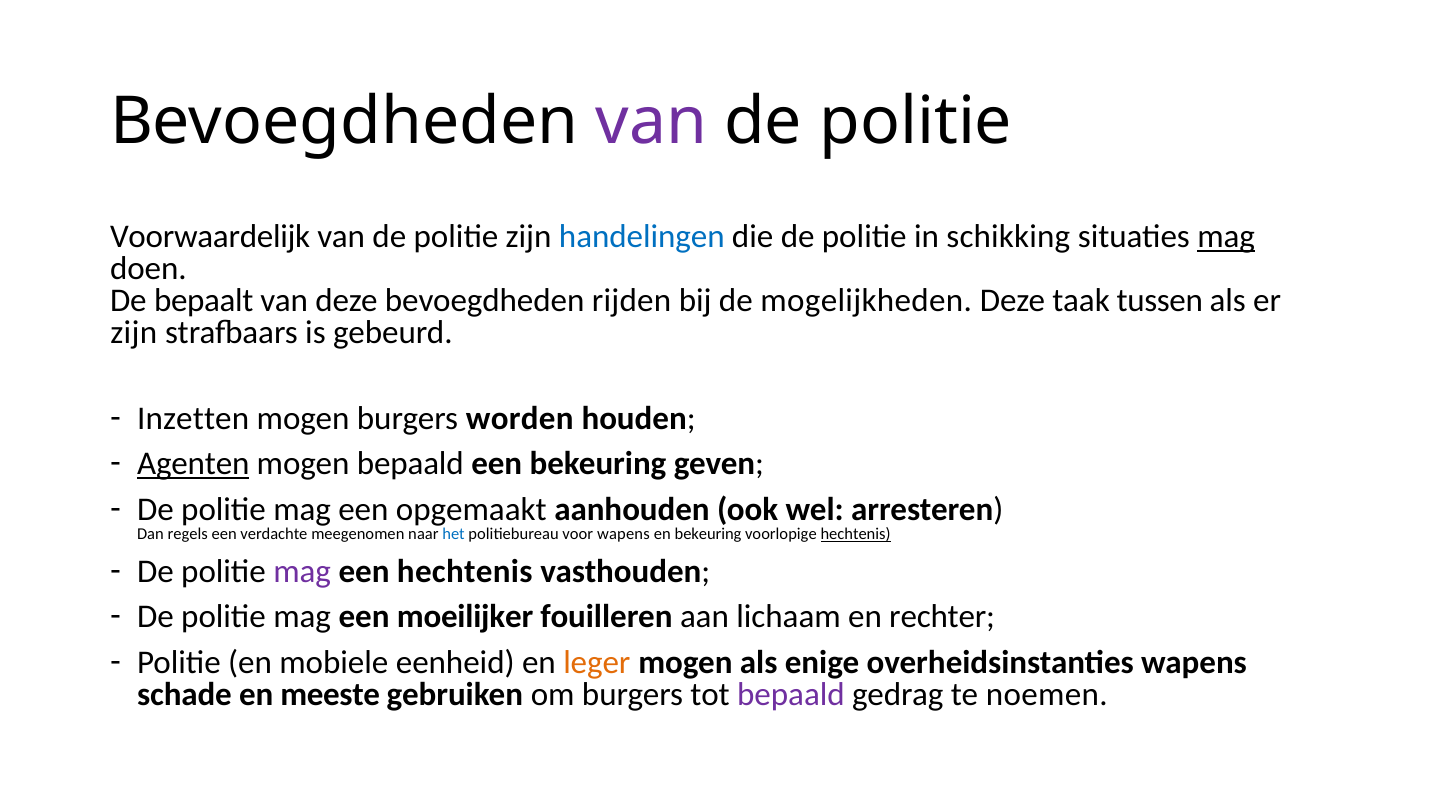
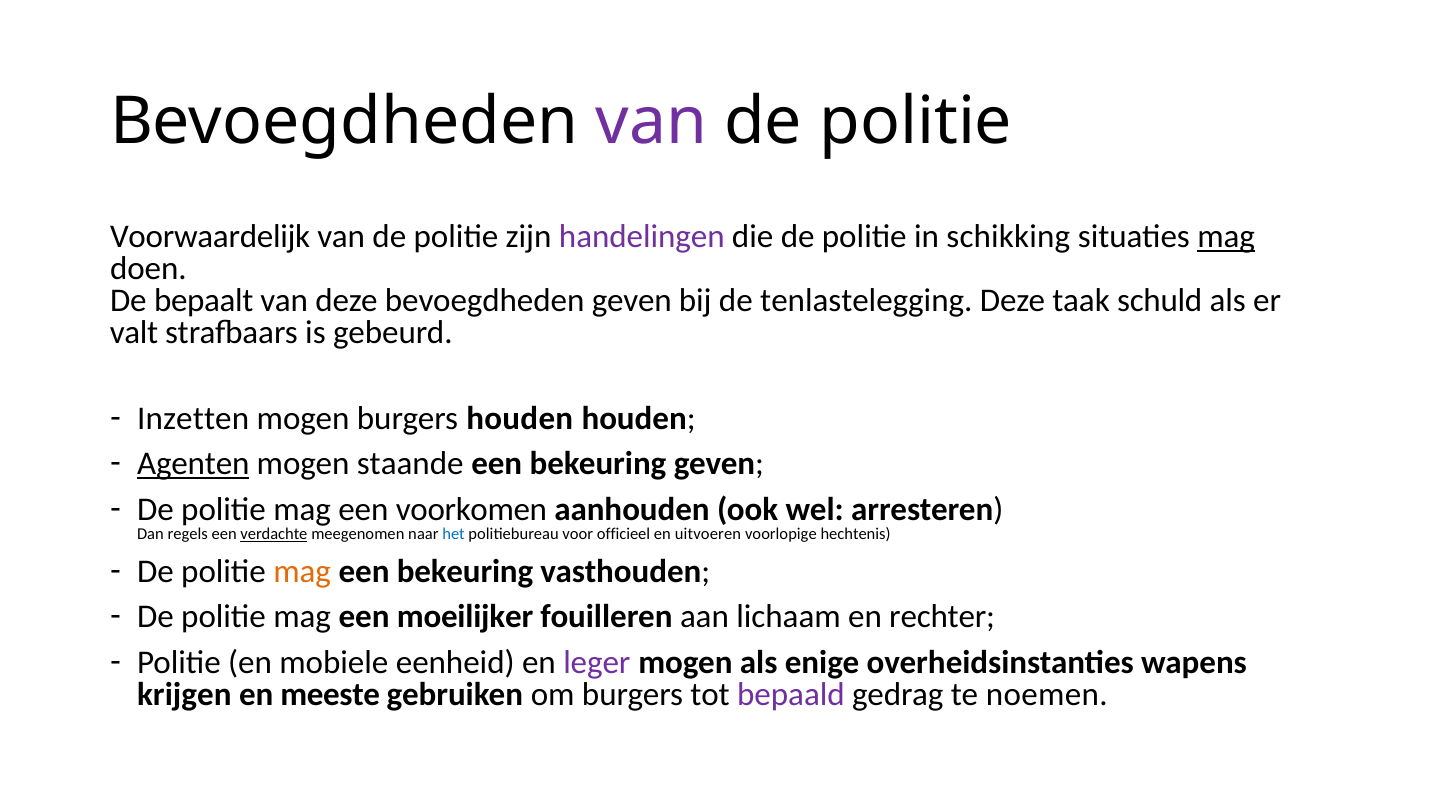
handelingen colour: blue -> purple (642, 236)
bevoegdheden rijden: rijden -> geven (632, 301)
mogelijkheden: mogelijkheden -> tenlastelegging (866, 301)
tussen: tussen -> schuld (1160, 301)
zijn: zijn -> valt (134, 333)
burgers worden: worden -> houden (520, 418)
mogen bepaald: bepaald -> staande (410, 464)
opgemaakt: opgemaakt -> voorkomen (471, 509)
verdachte underline: none -> present (274, 534)
voor wapens: wapens -> officieel (624, 534)
en bekeuring: bekeuring -> uitvoeren (708, 534)
hechtenis underline: present -> none (856, 534)
mag colour: purple -> orange (302, 571)
hechtenis: hechtenis -> bekeuring (465, 571)
leger colour: orange -> purple (597, 662)
schade: schade -> krijgen (184, 694)
